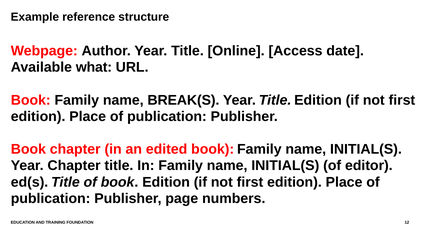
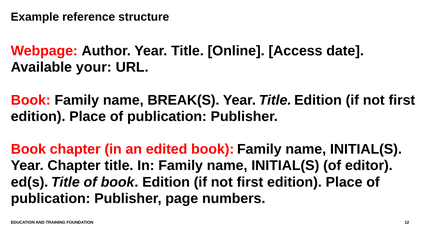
what: what -> your (94, 67)
